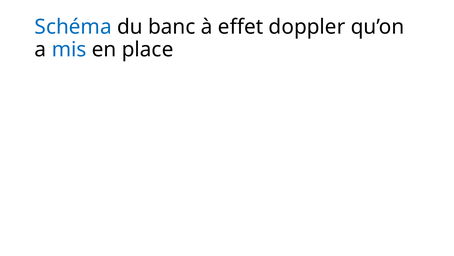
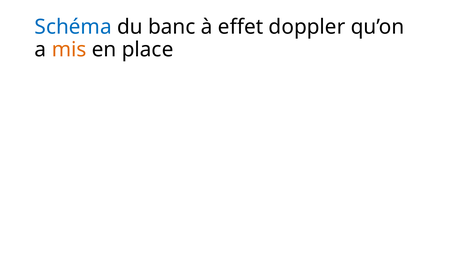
mis colour: blue -> orange (69, 49)
